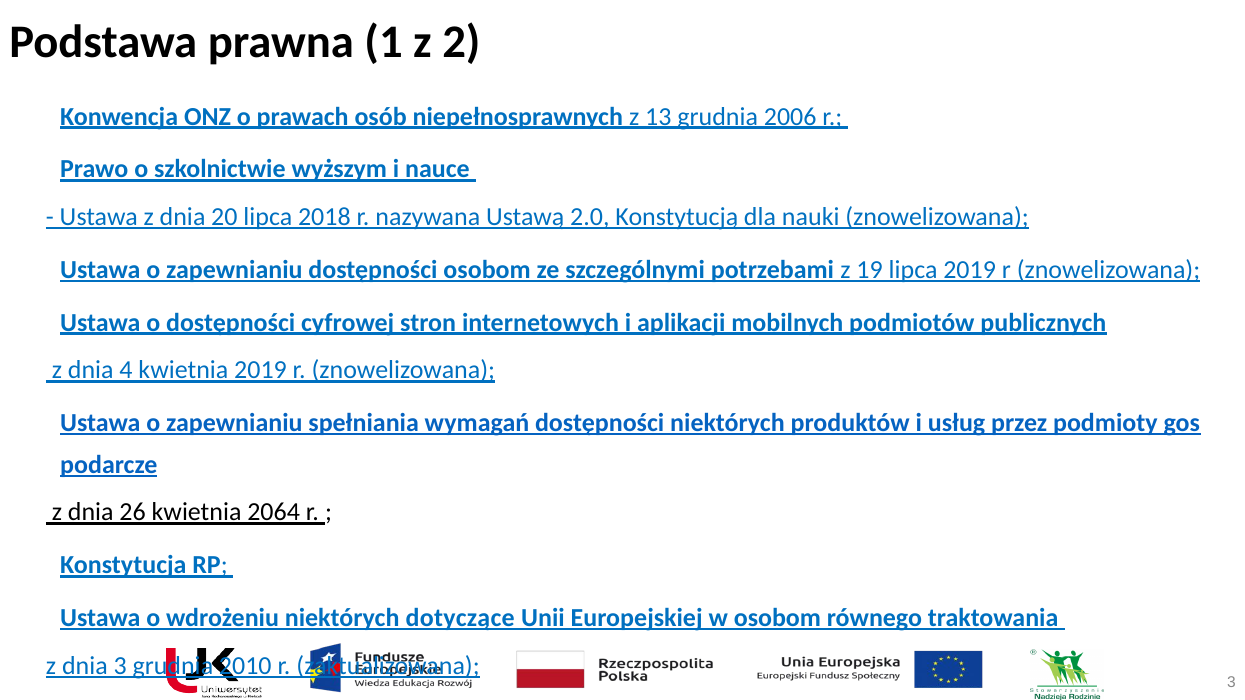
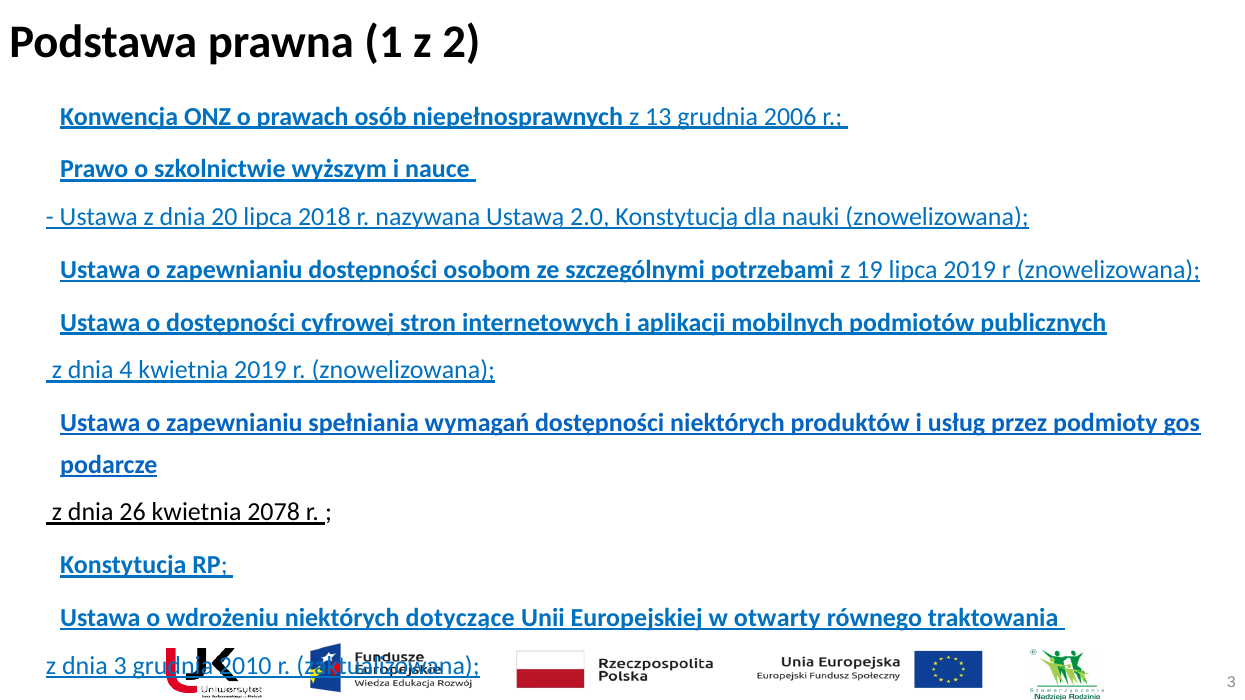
2064: 2064 -> 2078 (274, 513)
w osobom: osobom -> otwarty (777, 618)
